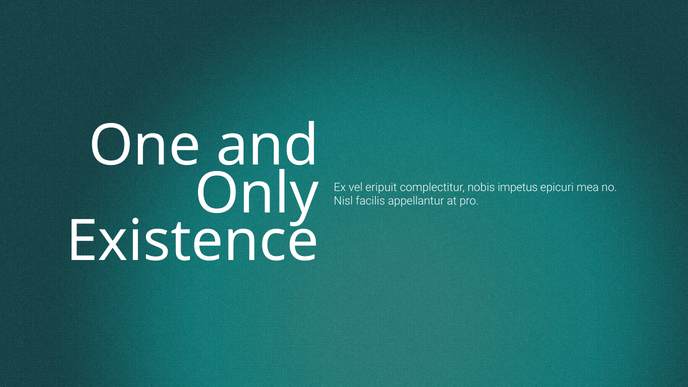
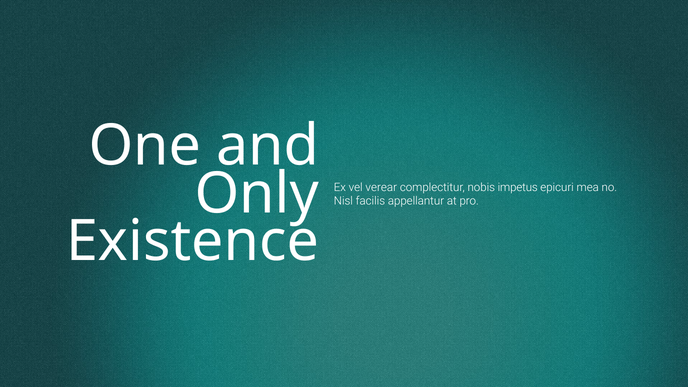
eripuit: eripuit -> verear (381, 187)
